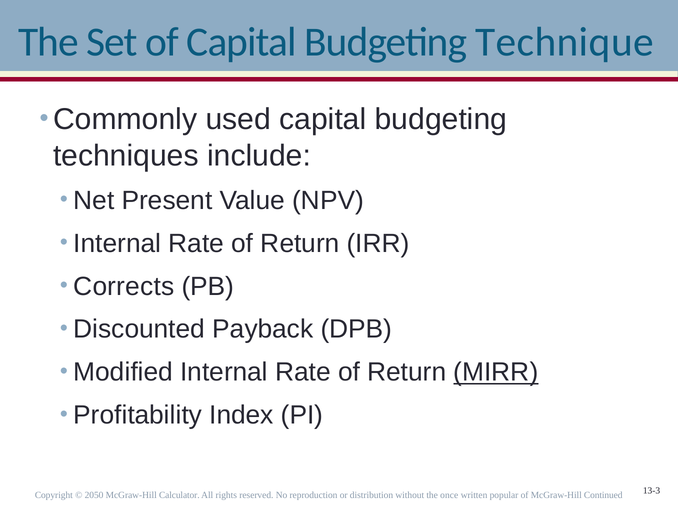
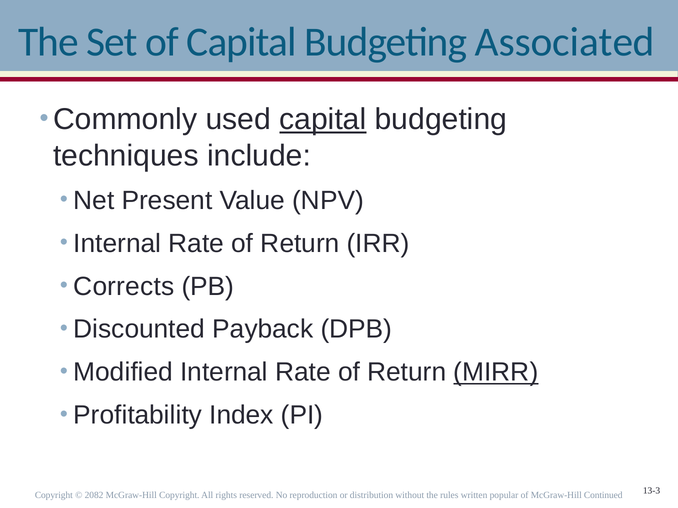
Technique: Technique -> Associated (565, 42)
capital underline: none -> present (323, 120)
2050: 2050 -> 2082 (94, 496)
McGraw-Hill Calculator: Calculator -> Copyright (179, 496)
once: once -> rules (449, 496)
